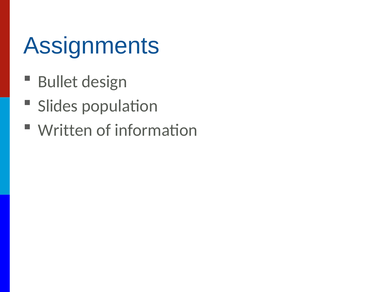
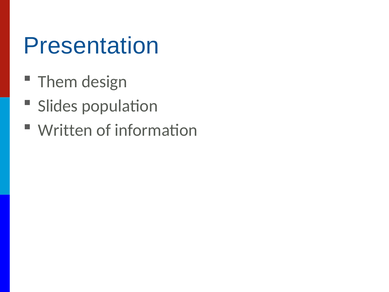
Assignments: Assignments -> Presentation (91, 46)
Bullet: Bullet -> Them (58, 82)
